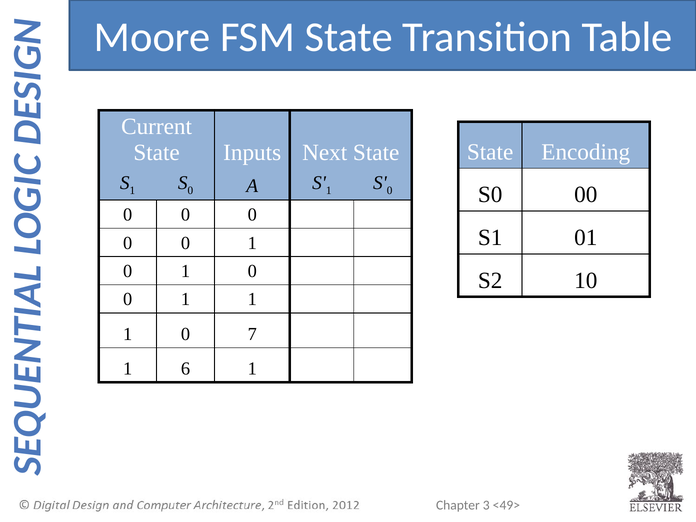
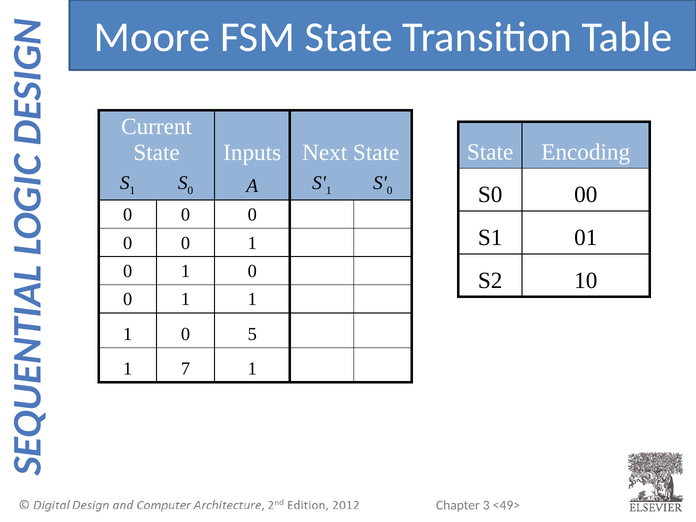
7: 7 -> 5 (252, 334)
6: 6 -> 7 (186, 369)
